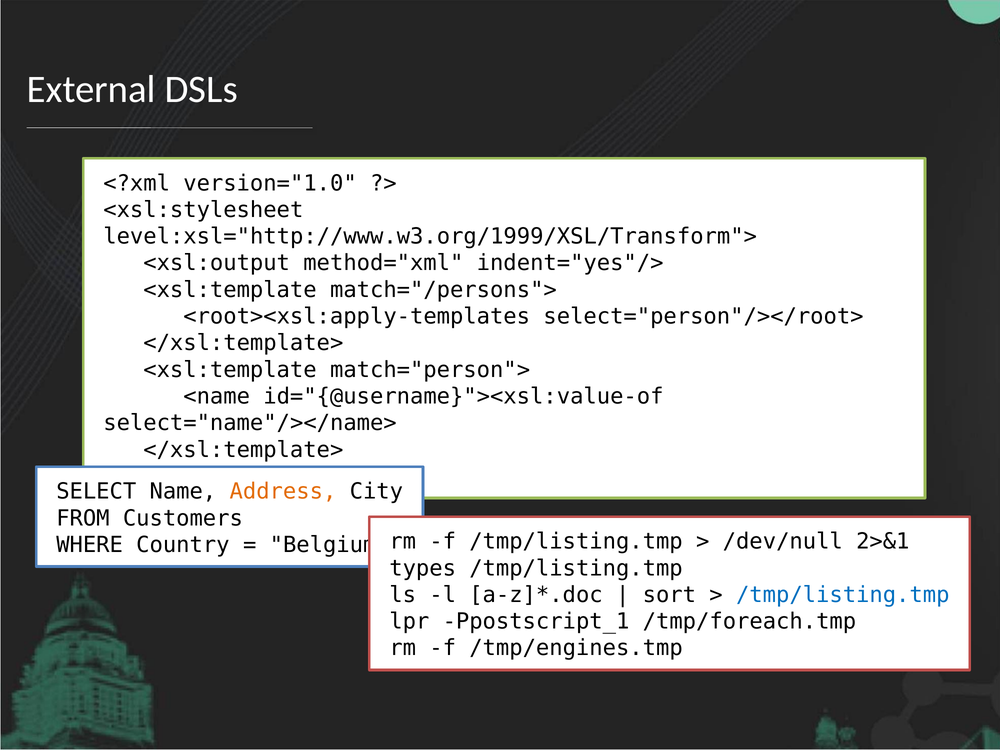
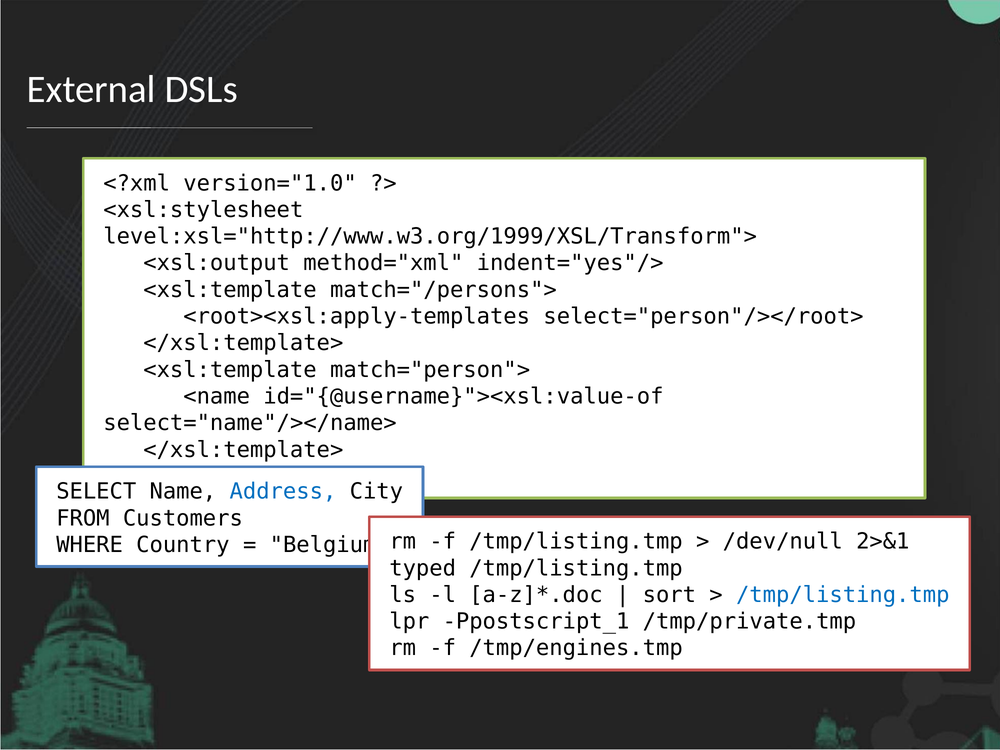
Address colour: orange -> blue (283, 492)
types: types -> typed (423, 568)
/tmp/foreach.tmp: /tmp/foreach.tmp -> /tmp/private.tmp (749, 621)
